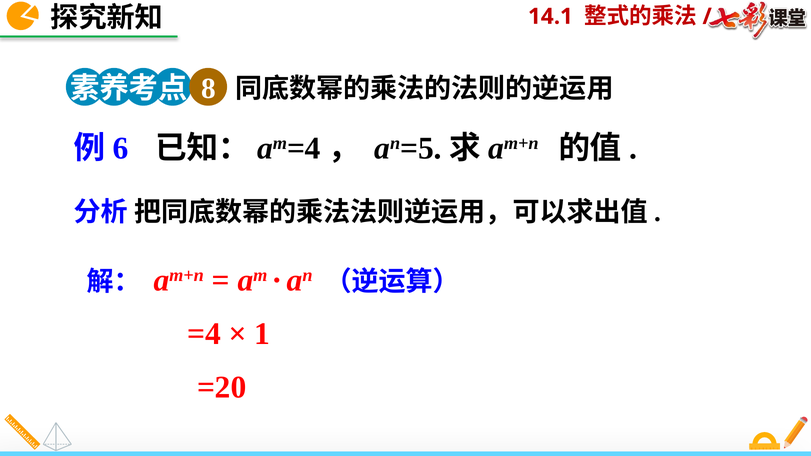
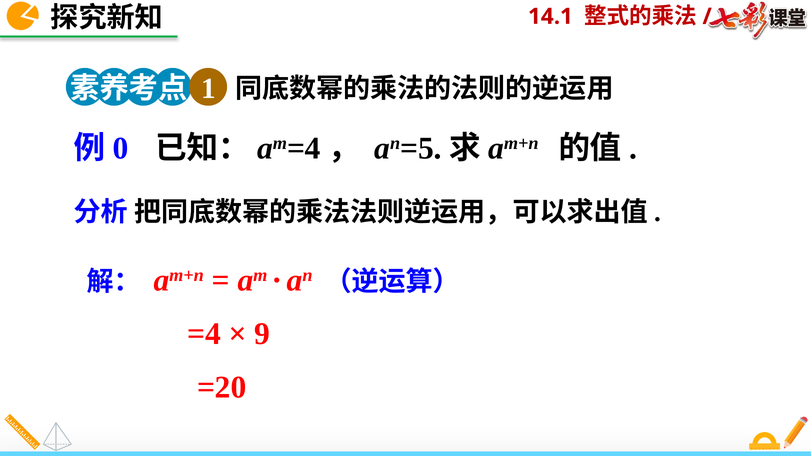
8: 8 -> 1 (209, 89)
6: 6 -> 0 (121, 149)
1: 1 -> 9 (262, 334)
